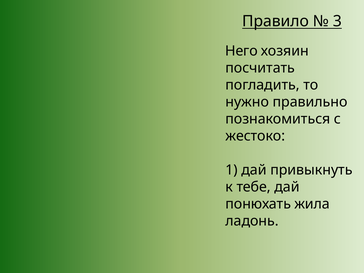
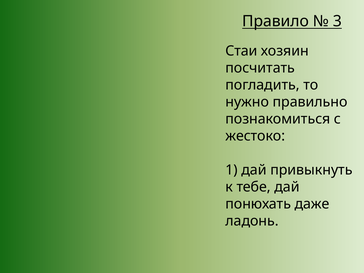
Него: Него -> Стаи (241, 51)
жила: жила -> даже (312, 204)
